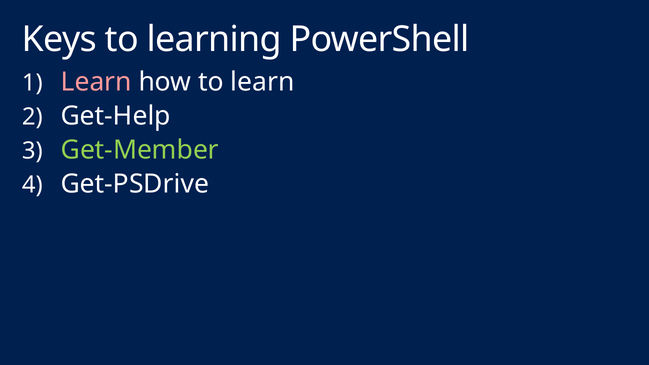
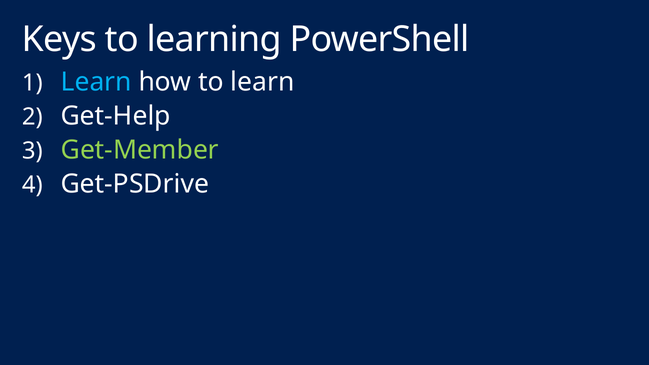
Learn colour: pink -> light blue (96, 82)
